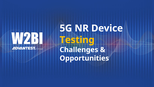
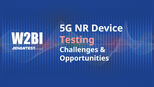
Testing colour: yellow -> pink (77, 40)
